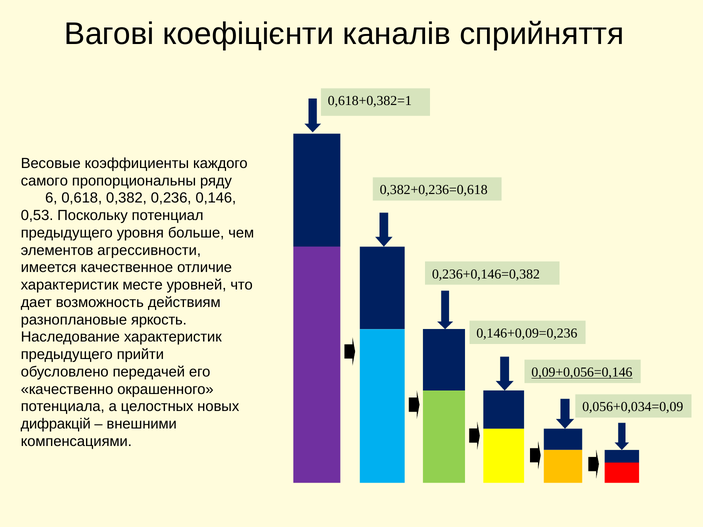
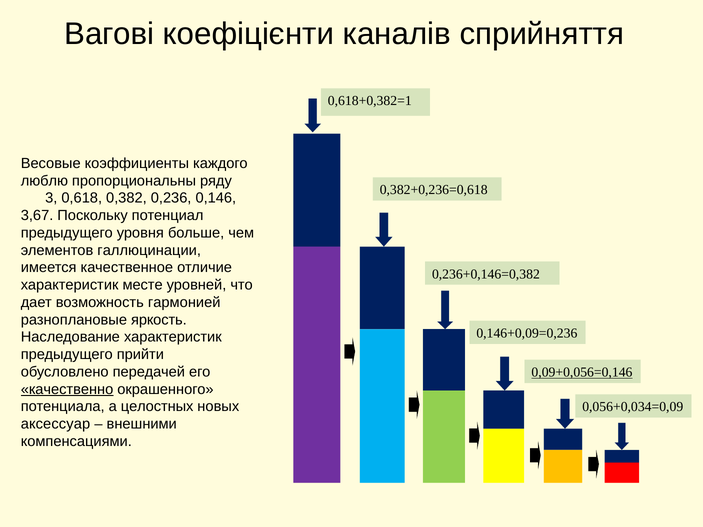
самого: самого -> люблю (44, 181)
6: 6 -> 3 (51, 198)
0,53: 0,53 -> 3,67 (37, 216)
агрессивности: агрессивности -> галлюцинации (149, 250)
действиям: действиям -> гармонией (184, 302)
качественно underline: none -> present (67, 389)
дифракцій: дифракцій -> аксессуар (56, 424)
